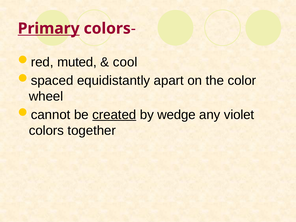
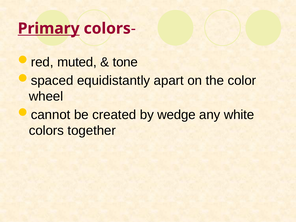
cool: cool -> tone (125, 62)
created underline: present -> none (114, 115)
violet: violet -> white (239, 115)
